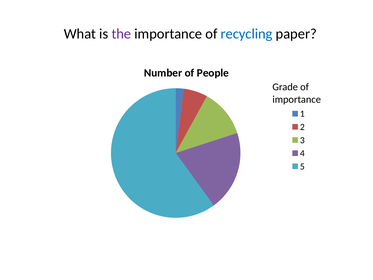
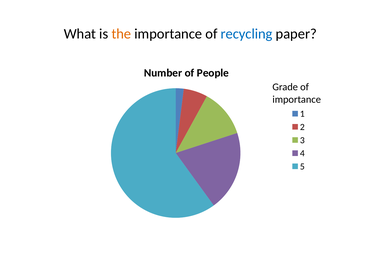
the colour: purple -> orange (121, 34)
